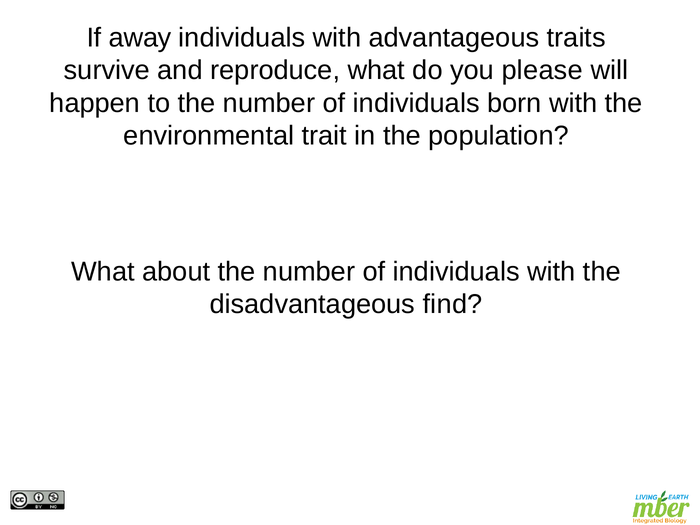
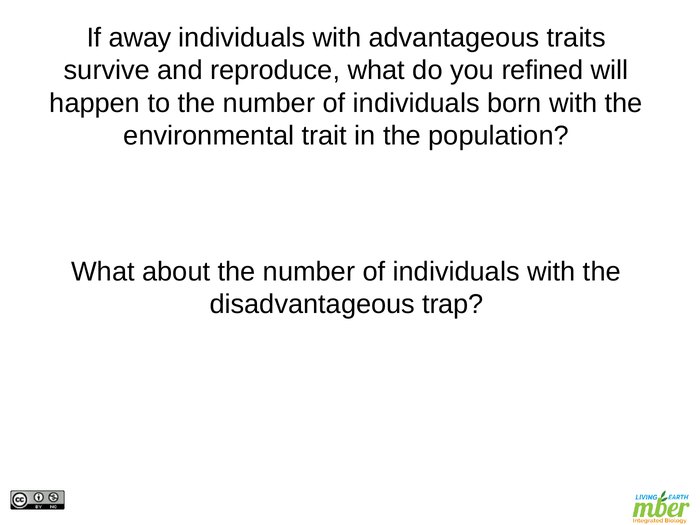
please: please -> refined (542, 70)
find: find -> trap (453, 304)
